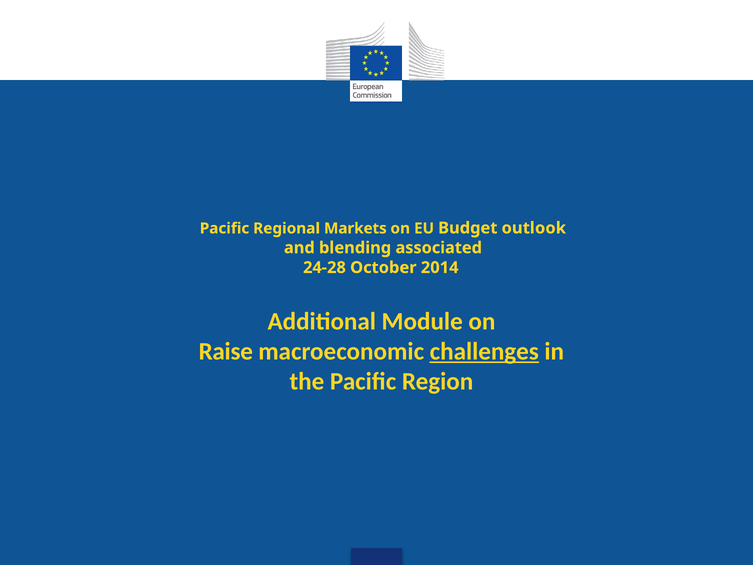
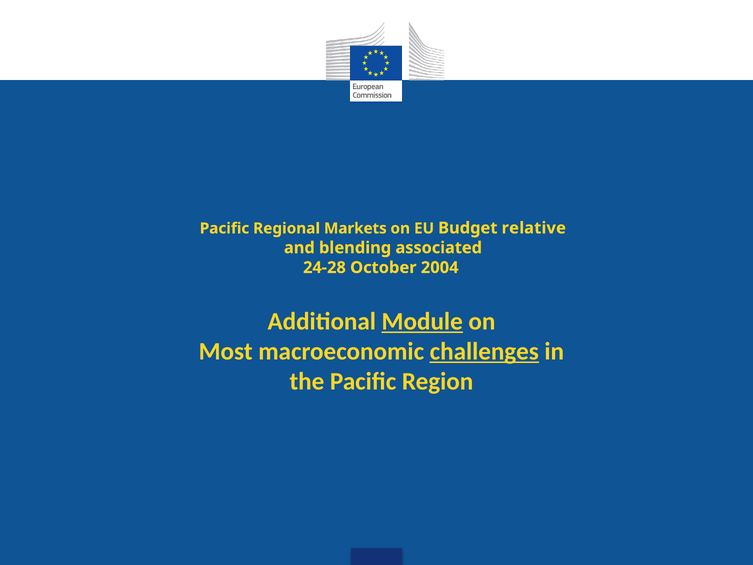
outlook: outlook -> relative (534, 228)
2014: 2014 -> 2004 (440, 267)
Module underline: none -> present (422, 321)
Raise: Raise -> Most (226, 351)
